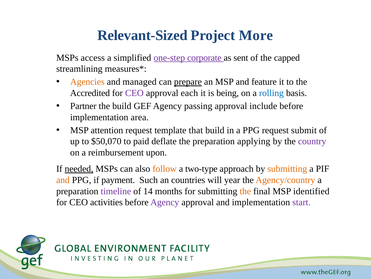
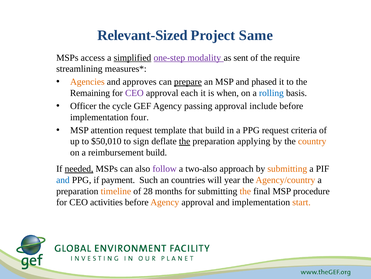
More: More -> Same (256, 35)
simplified underline: none -> present (132, 58)
corporate: corporate -> modality (204, 58)
capped: capped -> require (287, 58)
managed: managed -> approves (140, 82)
feature: feature -> phased (264, 82)
Accredited: Accredited -> Remaining (90, 93)
being: being -> when (228, 93)
Partner: Partner -> Officer (83, 106)
the build: build -> cycle (122, 106)
area: area -> four (140, 117)
submit: submit -> criteria (304, 130)
$50,070: $50,070 -> $50,010 (106, 141)
paid: paid -> sign (141, 141)
the underline: none -> present (185, 141)
country colour: purple -> orange (312, 141)
reimbursement upon: upon -> build (156, 152)
follow colour: orange -> purple (165, 168)
two-type: two-type -> two-also (201, 168)
and colour: orange -> blue (63, 180)
timeline colour: purple -> orange (116, 191)
14: 14 -> 28 (148, 191)
identified: identified -> procedure (311, 191)
Agency colour: purple -> orange (165, 202)
start colour: purple -> orange (301, 202)
